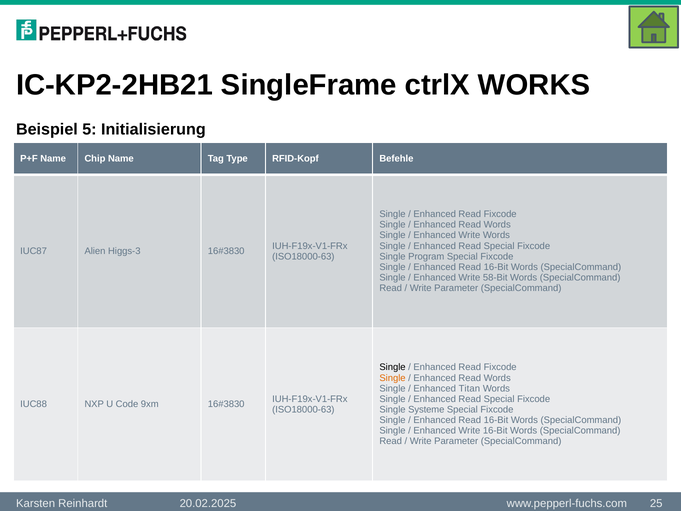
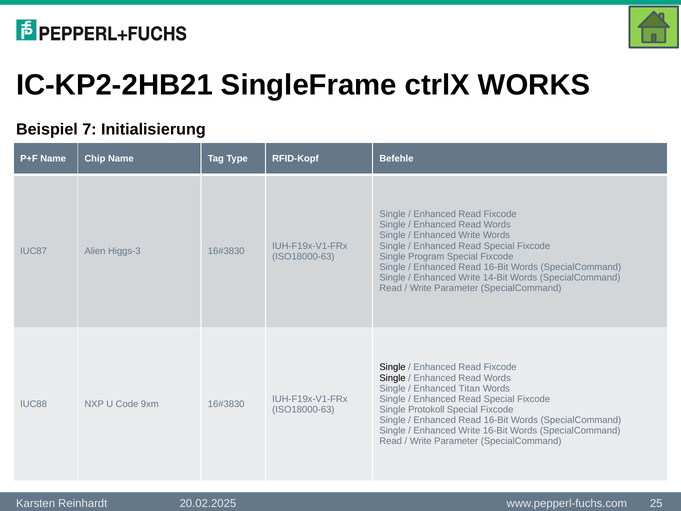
5: 5 -> 7 (89, 129)
58-Bit: 58-Bit -> 14-Bit (495, 278)
Single colour: orange -> black (393, 378)
Systeme: Systeme -> Protokoll (426, 409)
